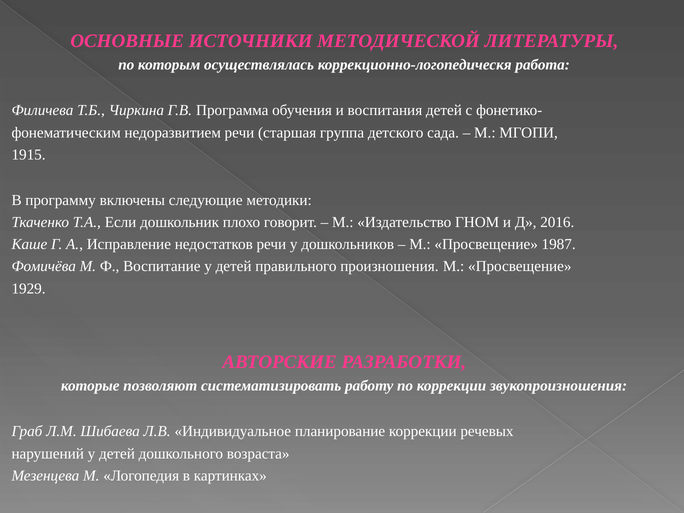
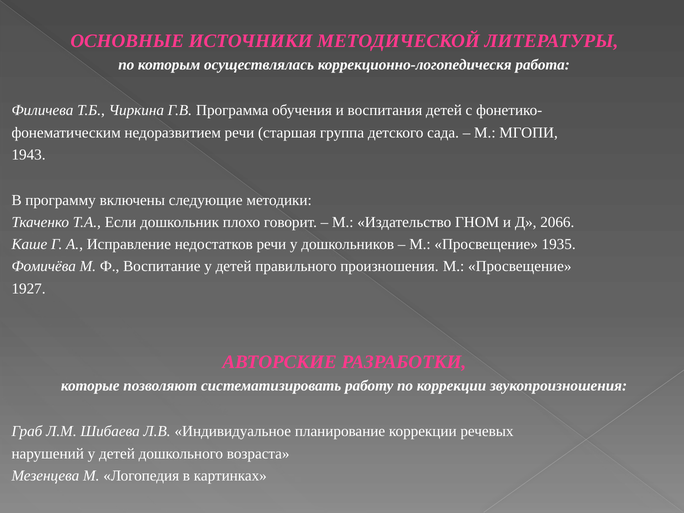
1915: 1915 -> 1943 (29, 155)
2016: 2016 -> 2066 (557, 222)
1987: 1987 -> 1935 (559, 244)
1929: 1929 -> 1927 (29, 289)
